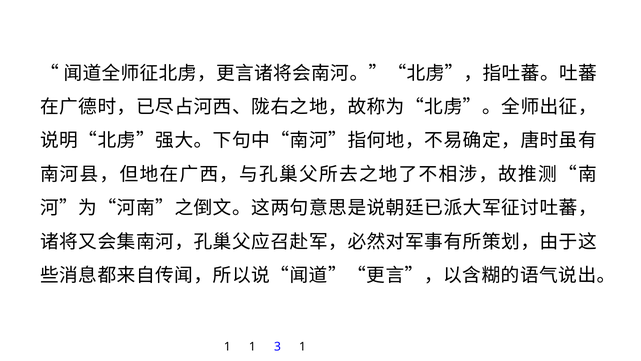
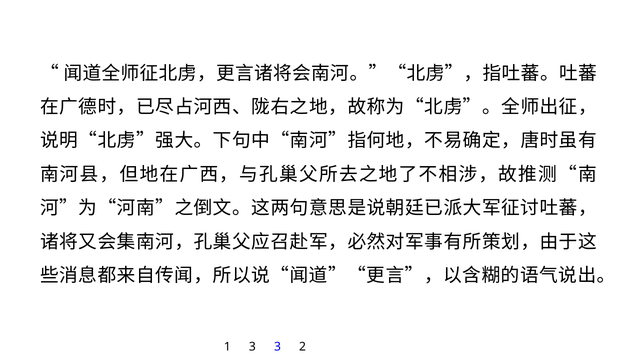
1 1: 1 -> 3 (252, 347)
3 1: 1 -> 2 (303, 347)
